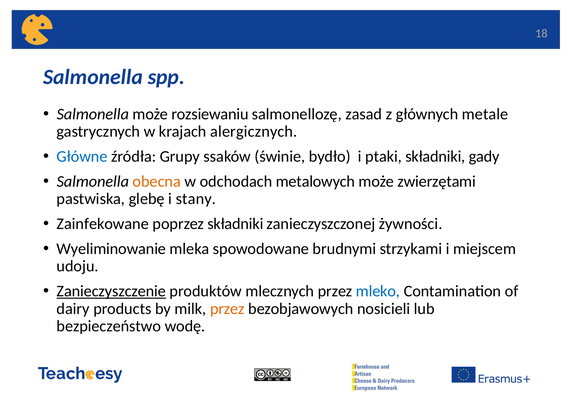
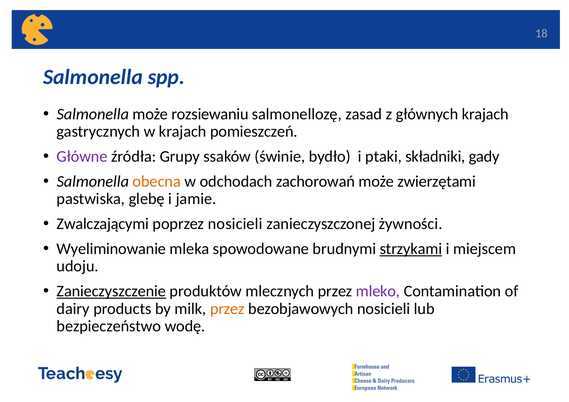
głównych metale: metale -> krajach (485, 114)
alergicznych: alergicznych -> pomieszczeń (254, 132)
Główne colour: blue -> purple (82, 157)
metalowych: metalowych -> zachorowań (315, 182)
stany: stany -> jamie (196, 199)
Zainfekowane: Zainfekowane -> Zwalczającymi (103, 224)
poprzez składniki: składniki -> nosicieli (235, 224)
strzykami underline: none -> present (411, 249)
mleko colour: blue -> purple (378, 291)
